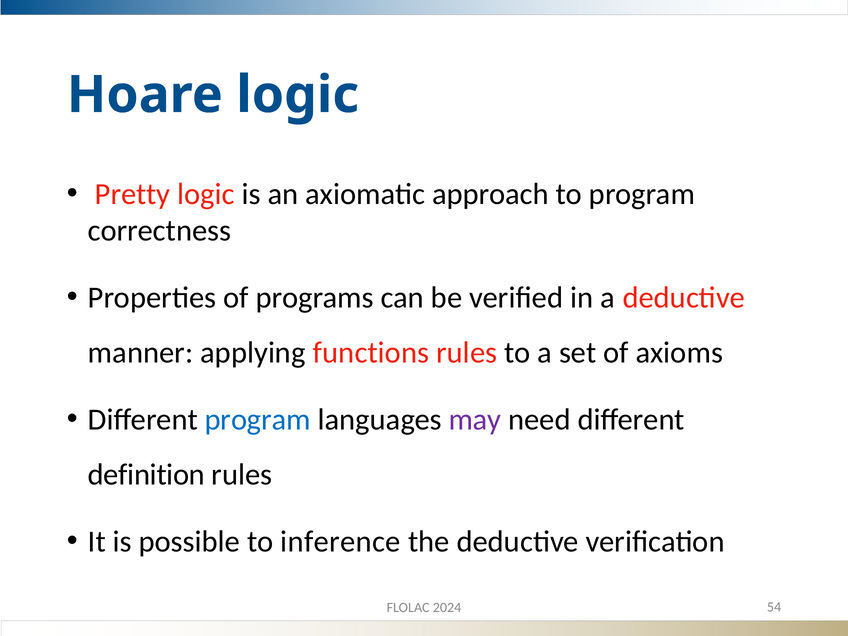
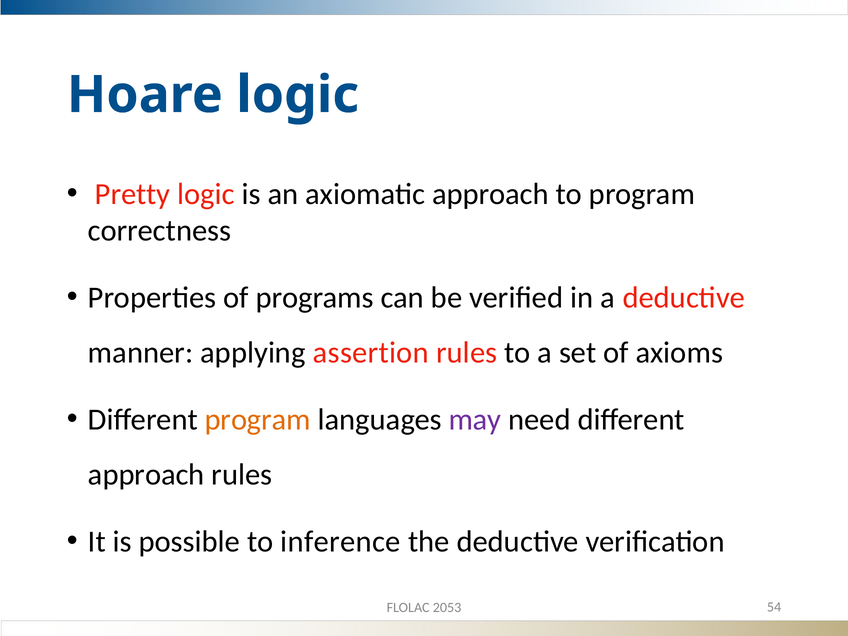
functions: functions -> assertion (371, 353)
program colour: blue -> orange (258, 420)
definition: definition -> approach (146, 475)
2024: 2024 -> 2053 (447, 607)
